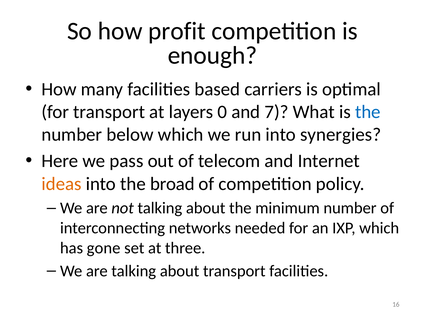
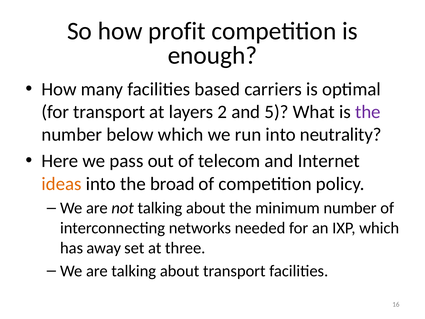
0: 0 -> 2 (222, 112)
7: 7 -> 5 (277, 112)
the colour: blue -> purple (368, 112)
synergies: synergies -> neutrality (341, 135)
gone: gone -> away (104, 248)
